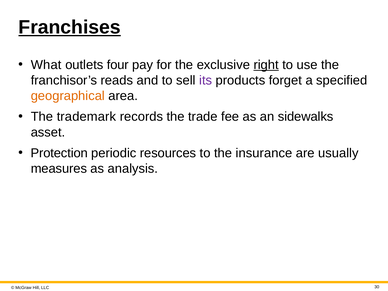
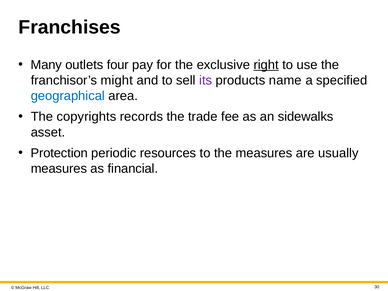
Franchises underline: present -> none (70, 27)
What: What -> Many (46, 65)
reads: reads -> might (117, 80)
forget: forget -> name (285, 80)
geographical colour: orange -> blue (68, 96)
trademark: trademark -> copyrights (86, 117)
the insurance: insurance -> measures (264, 153)
analysis: analysis -> financial (133, 169)
